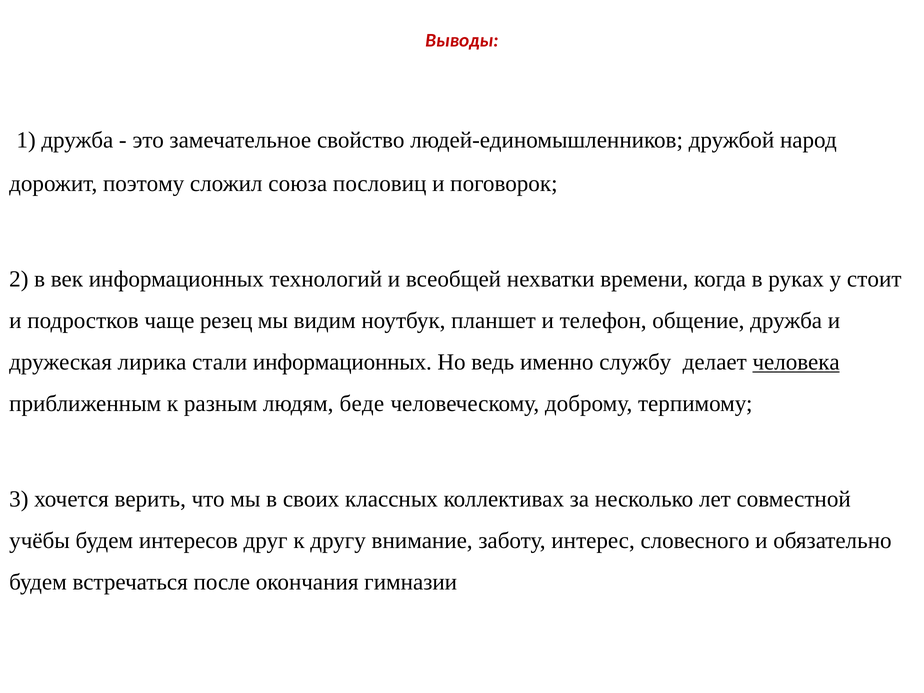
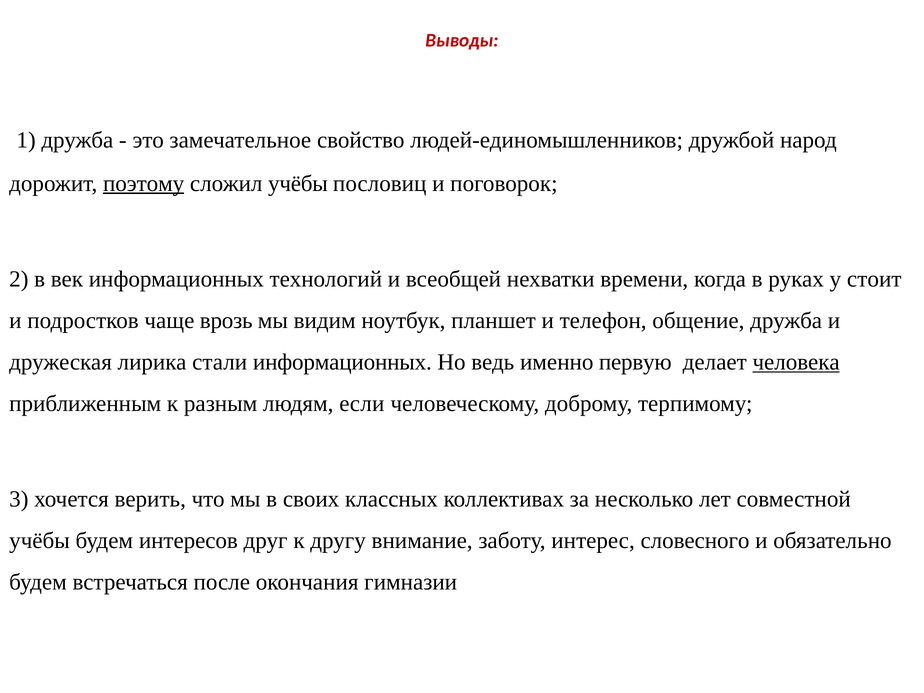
поэтому underline: none -> present (144, 184)
сложил союза: союза -> учёбы (298, 184)
резец: резец -> врозь (226, 321)
службу: службу -> первую (635, 362)
беде: беде -> если (362, 404)
